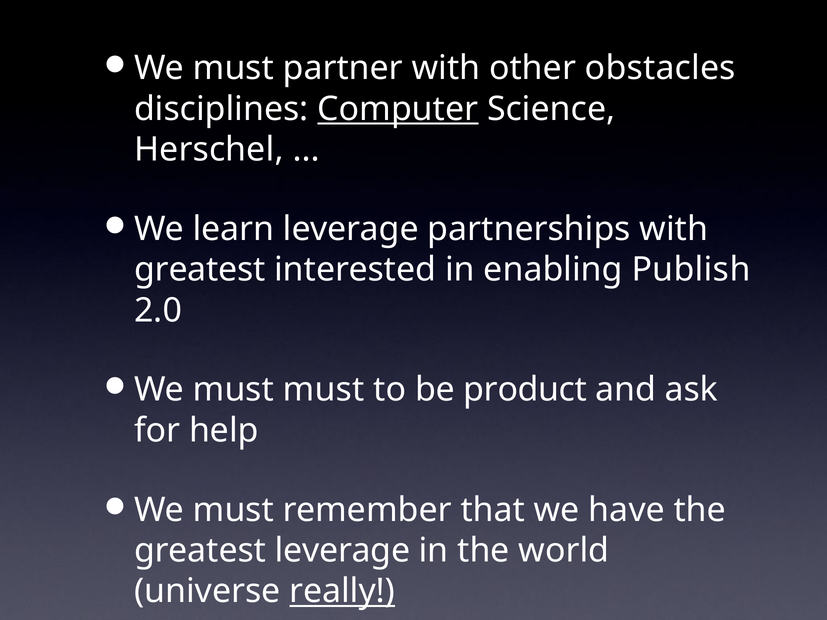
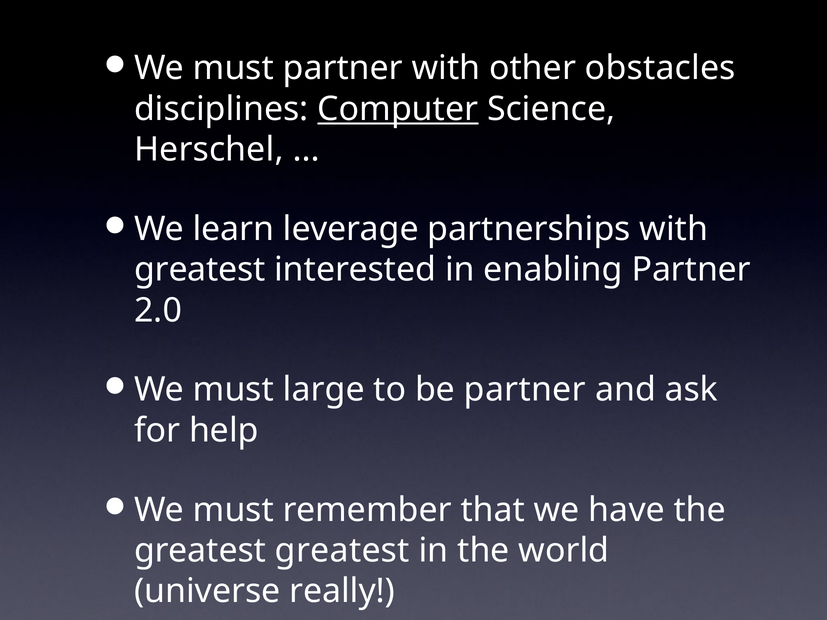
enabling Publish: Publish -> Partner (691, 270)
must must: must -> large (324, 390)
be product: product -> partner (525, 390)
greatest leverage: leverage -> greatest (342, 551)
really underline: present -> none (342, 592)
